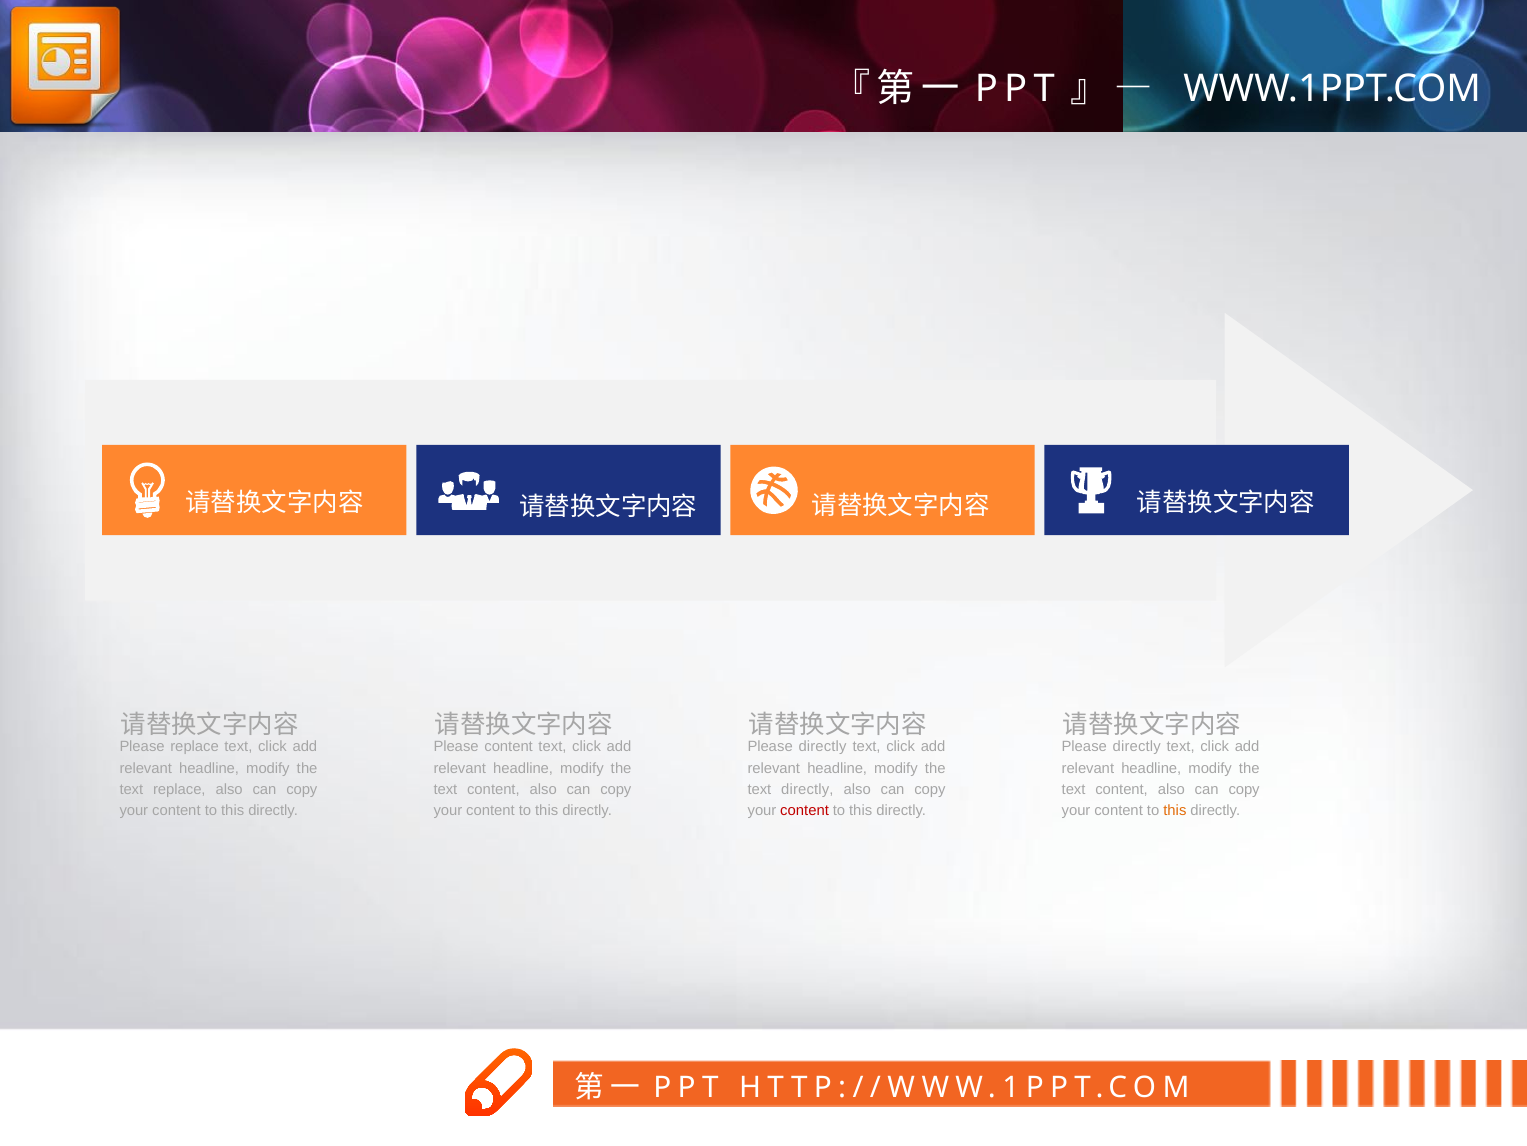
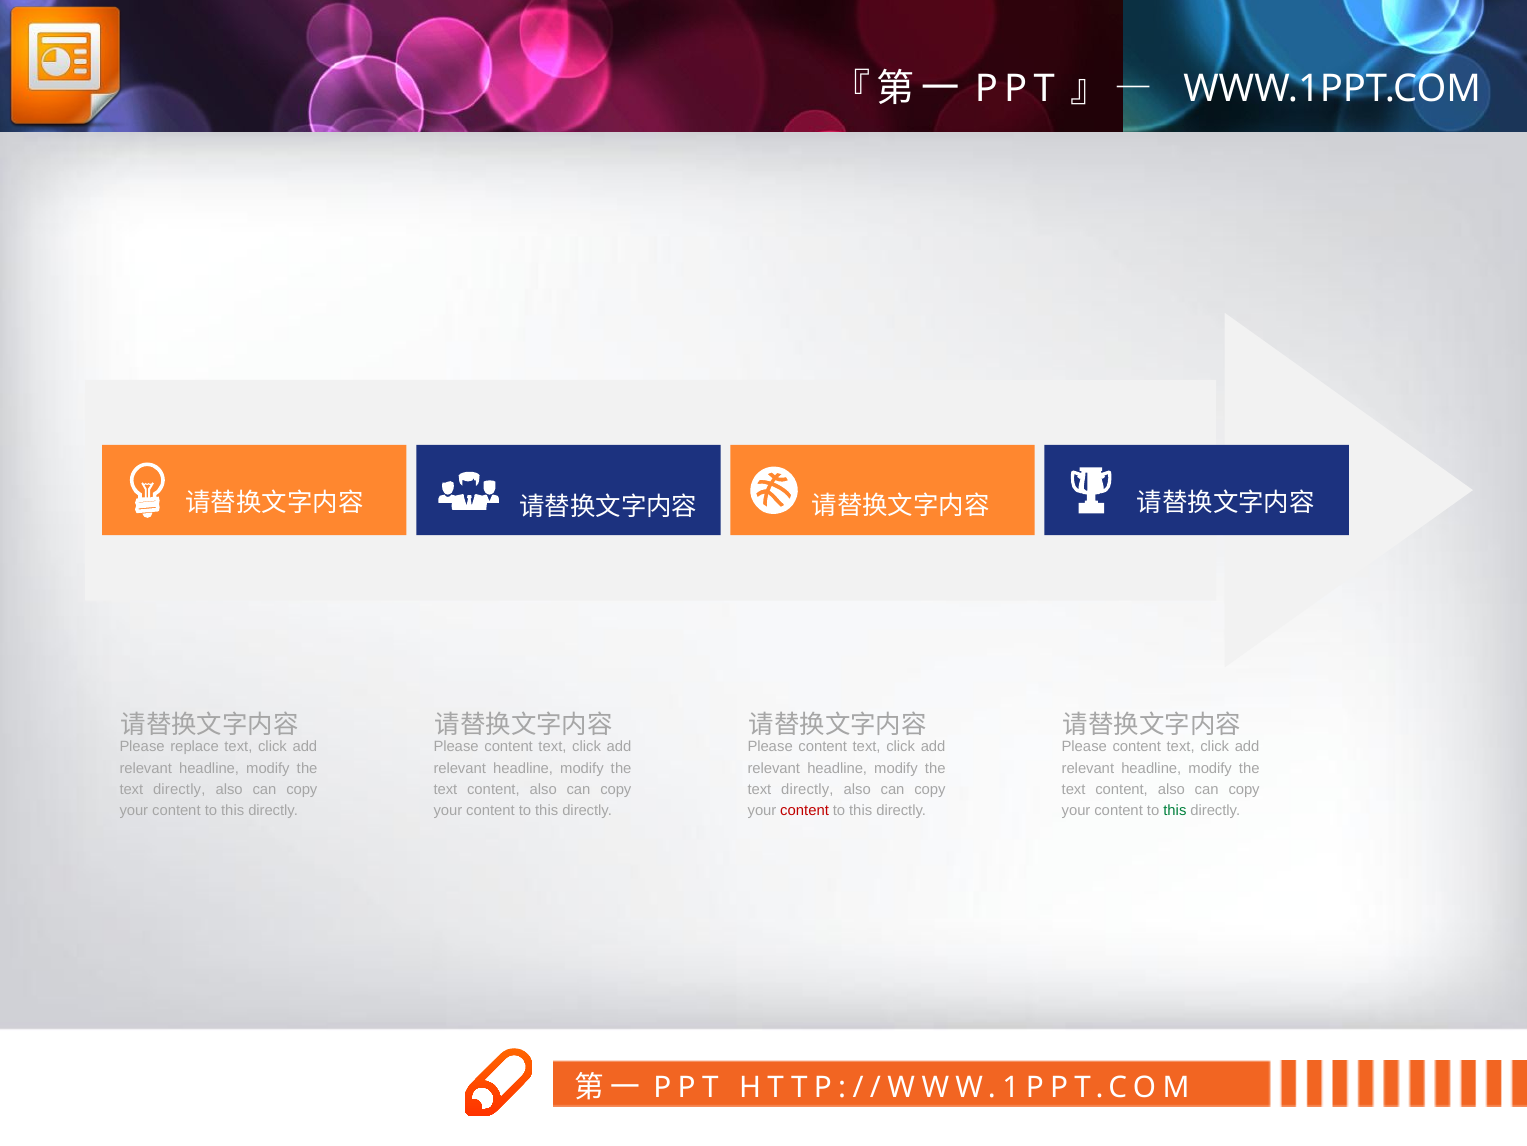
directly: directly -> content (823, 747)
directly: directly -> content (1137, 747)
replace: replace -> directly (179, 789)
this colour: orange -> green (1175, 811)
